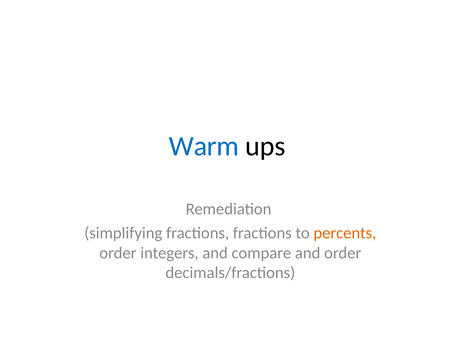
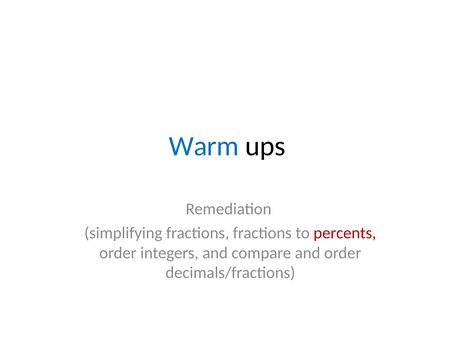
percents colour: orange -> red (345, 233)
